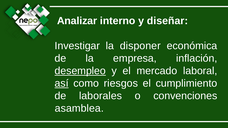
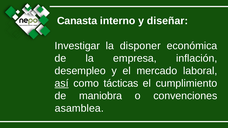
Analizar: Analizar -> Canasta (77, 21)
desempleo underline: present -> none (80, 71)
riesgos: riesgos -> tácticas (121, 84)
laborales: laborales -> maniobra (101, 96)
